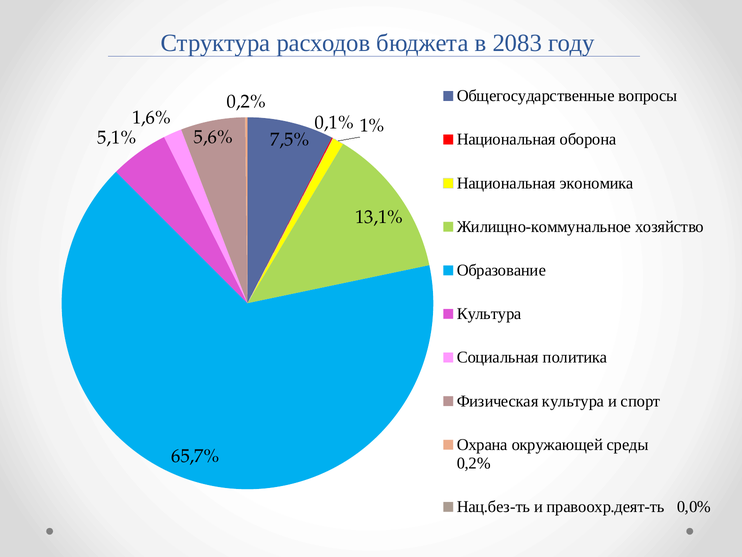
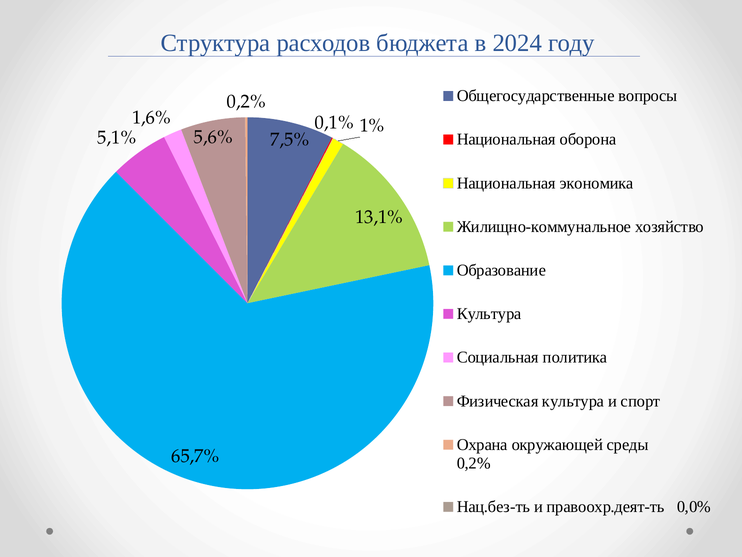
2083: 2083 -> 2024 (517, 43)
